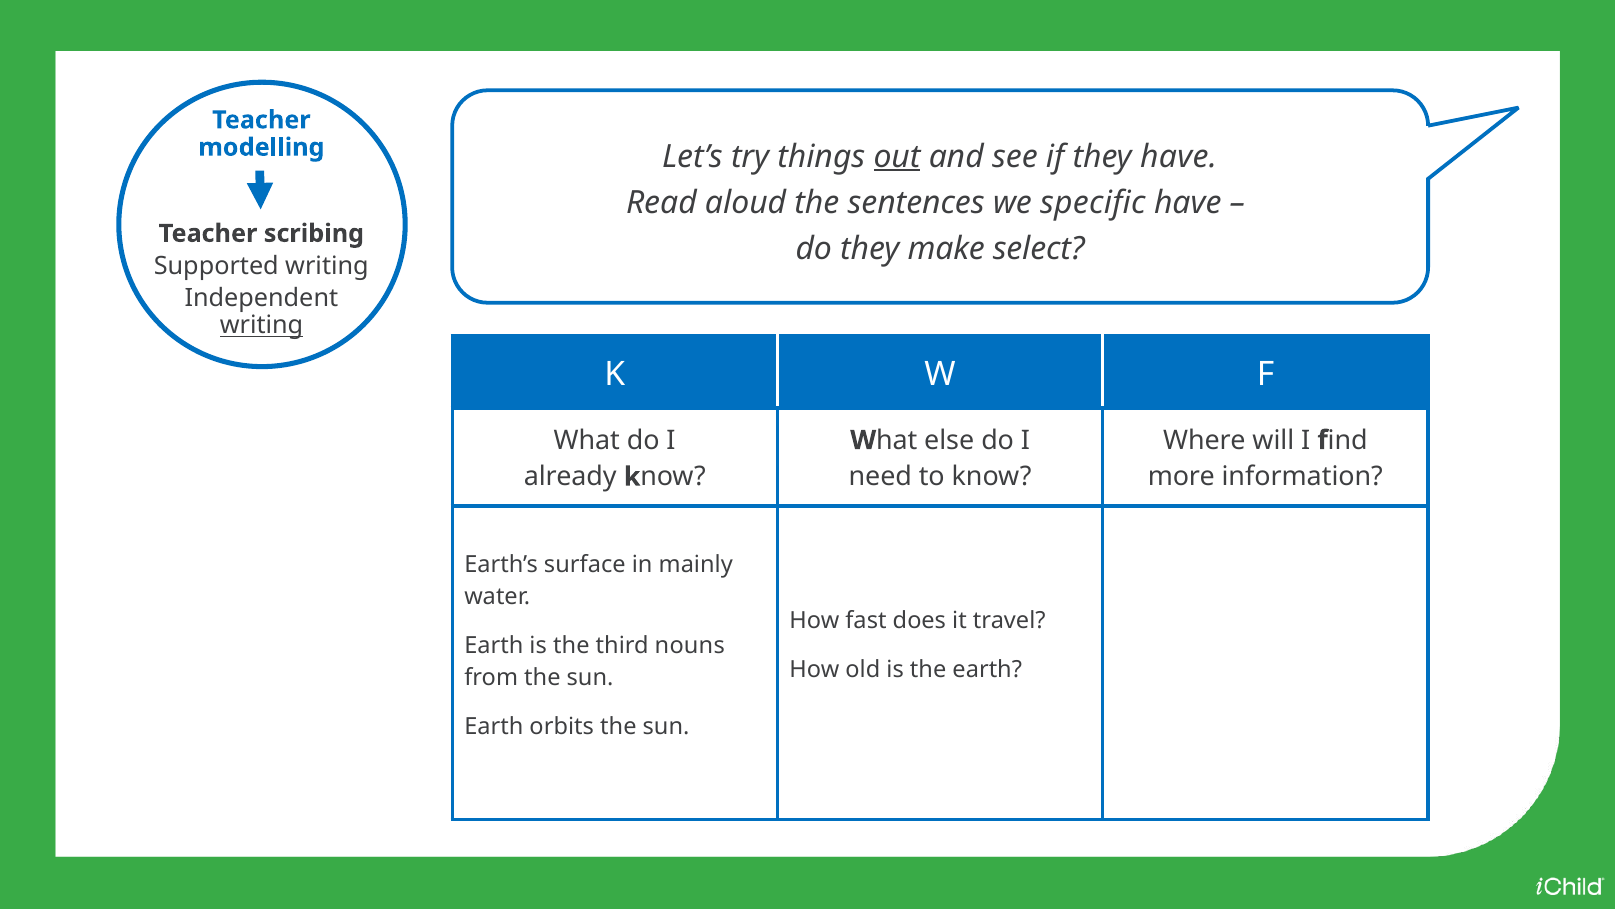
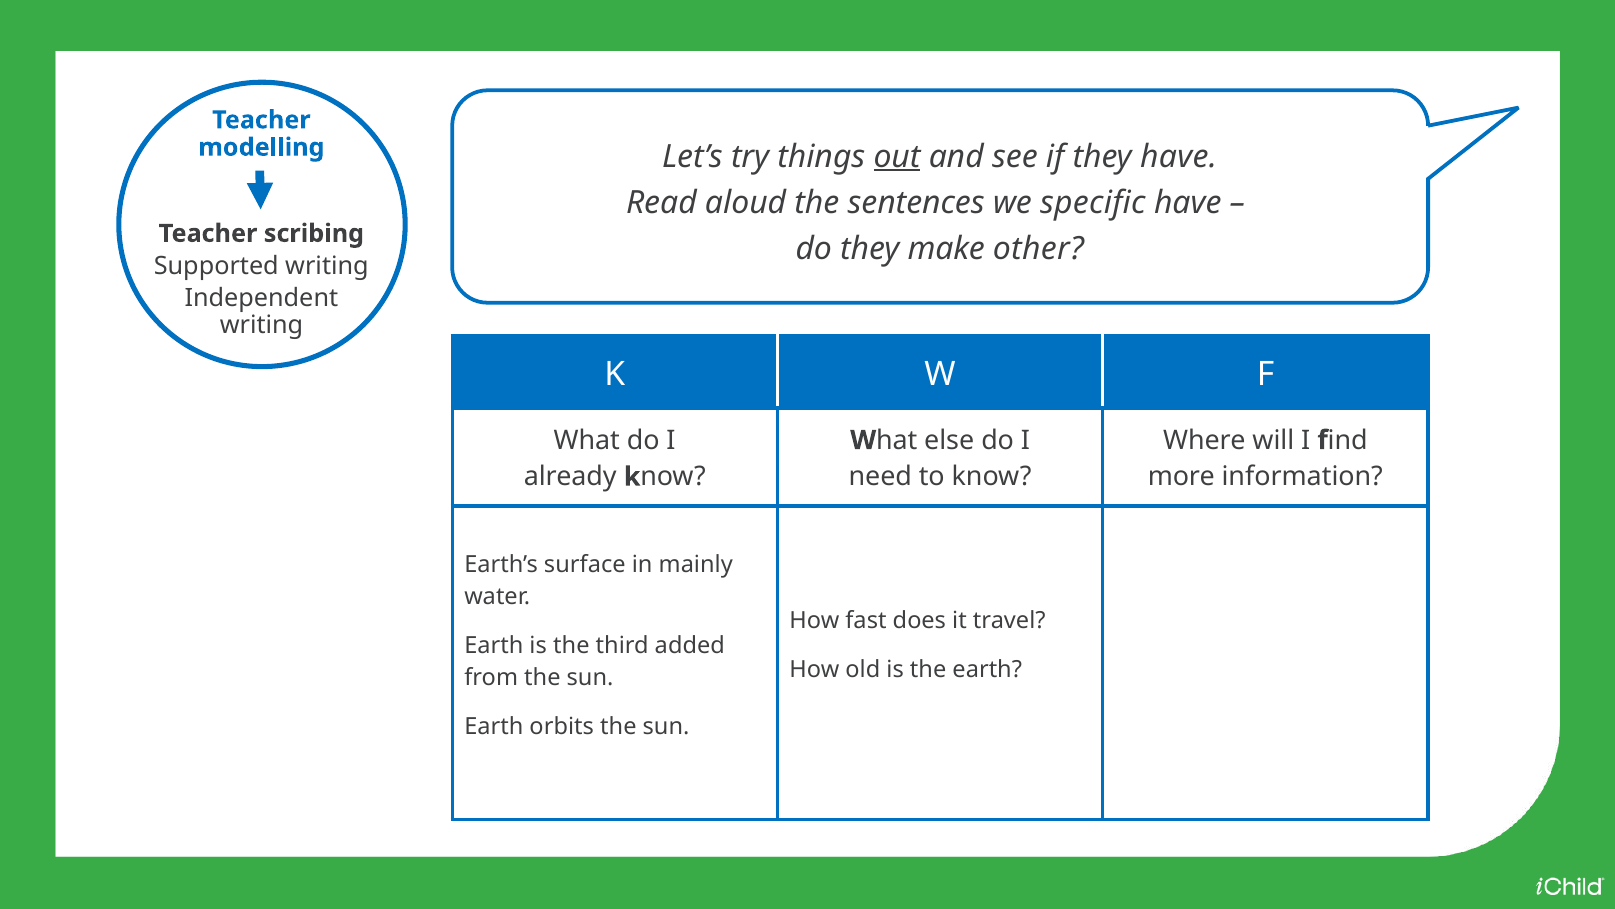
select: select -> other (1038, 248)
writing underline: present -> none (261, 325)
nouns: nouns -> added (690, 645)
